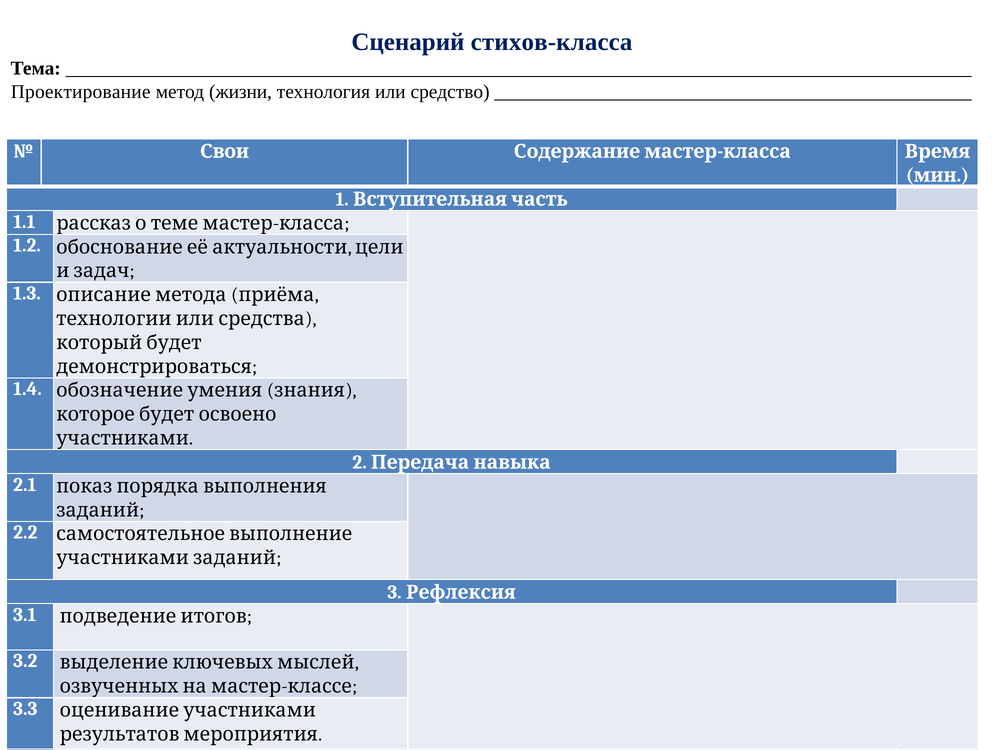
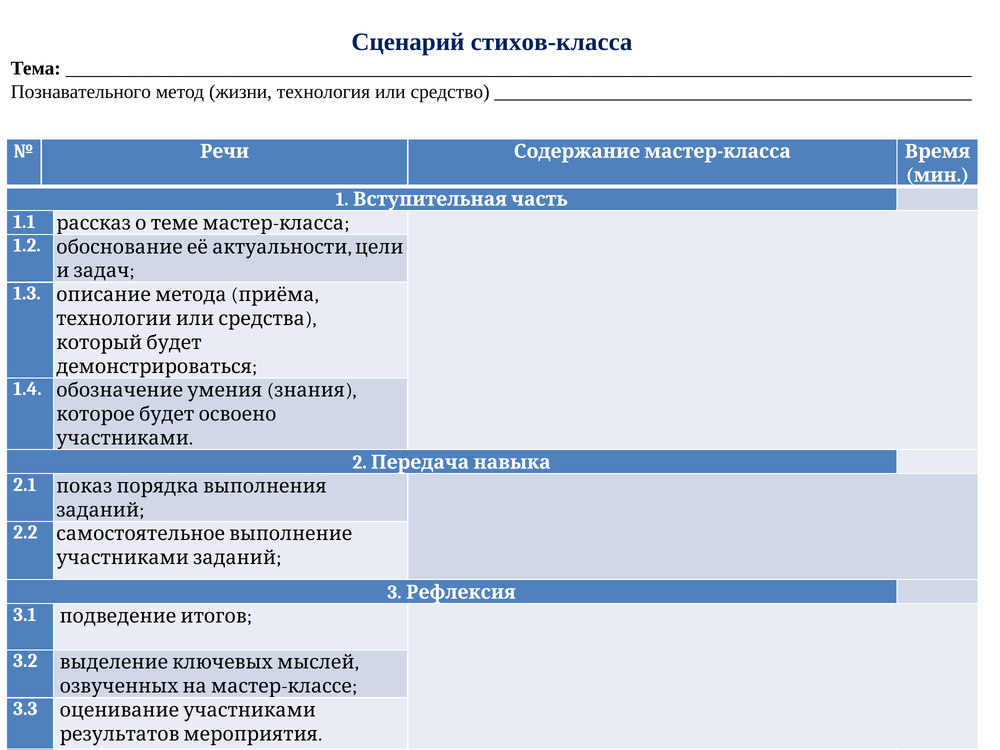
Проектирование: Проектирование -> Познавательного (81, 92)
Свои: Свои -> Речи (225, 151)
